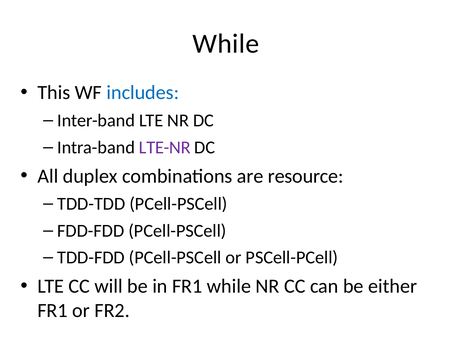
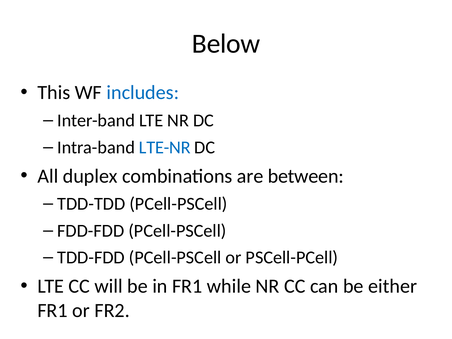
While: While -> Below (226, 44)
LTE-NR colour: purple -> blue (165, 147)
resource: resource -> between (306, 176)
